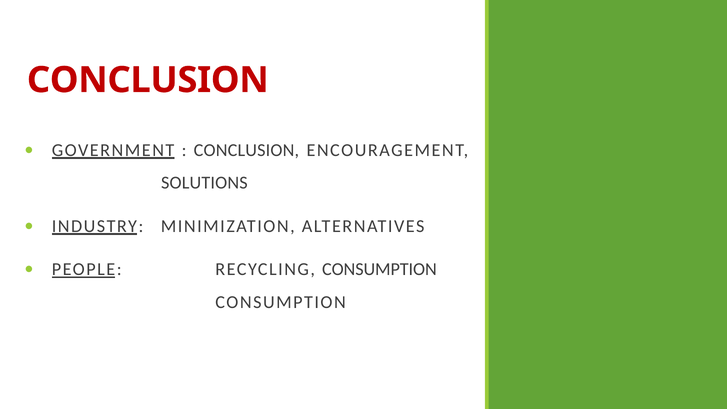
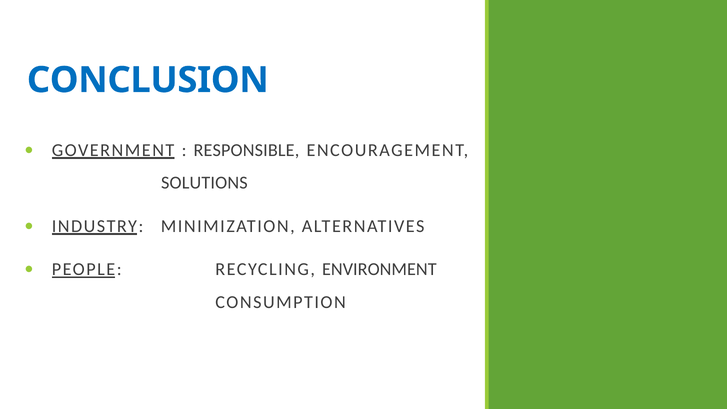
CONCLUSION colour: red -> blue (148, 80)
CONCLUSION: CONCLUSION -> RESPONSIBLE (246, 150)
RECYCLING CONSUMPTION: CONSUMPTION -> ENVIRONMENT (379, 269)
